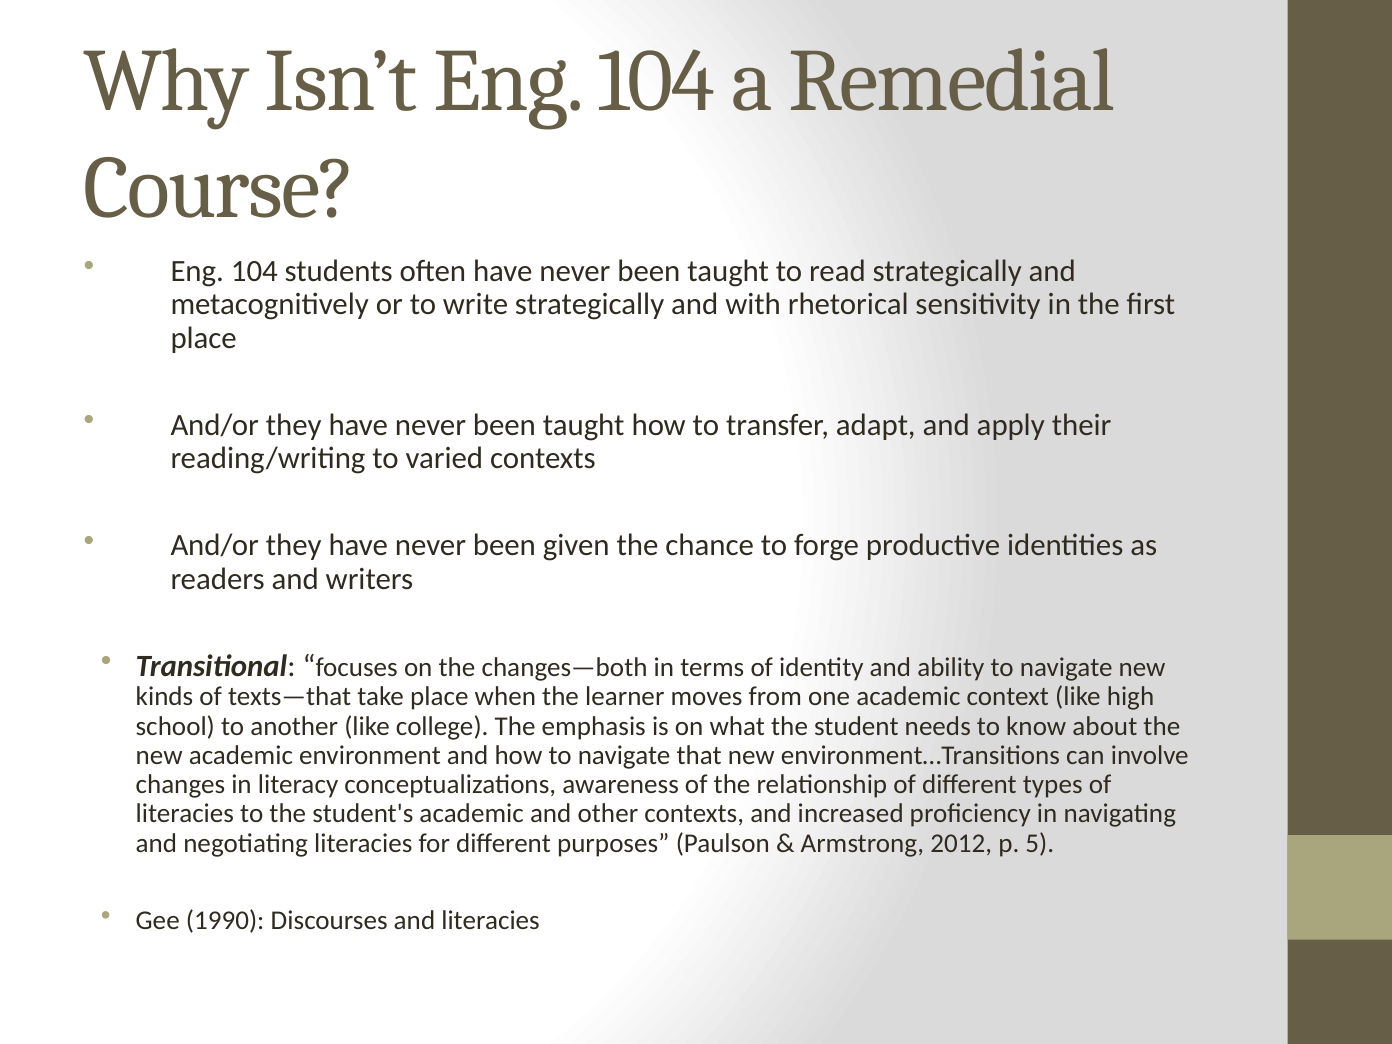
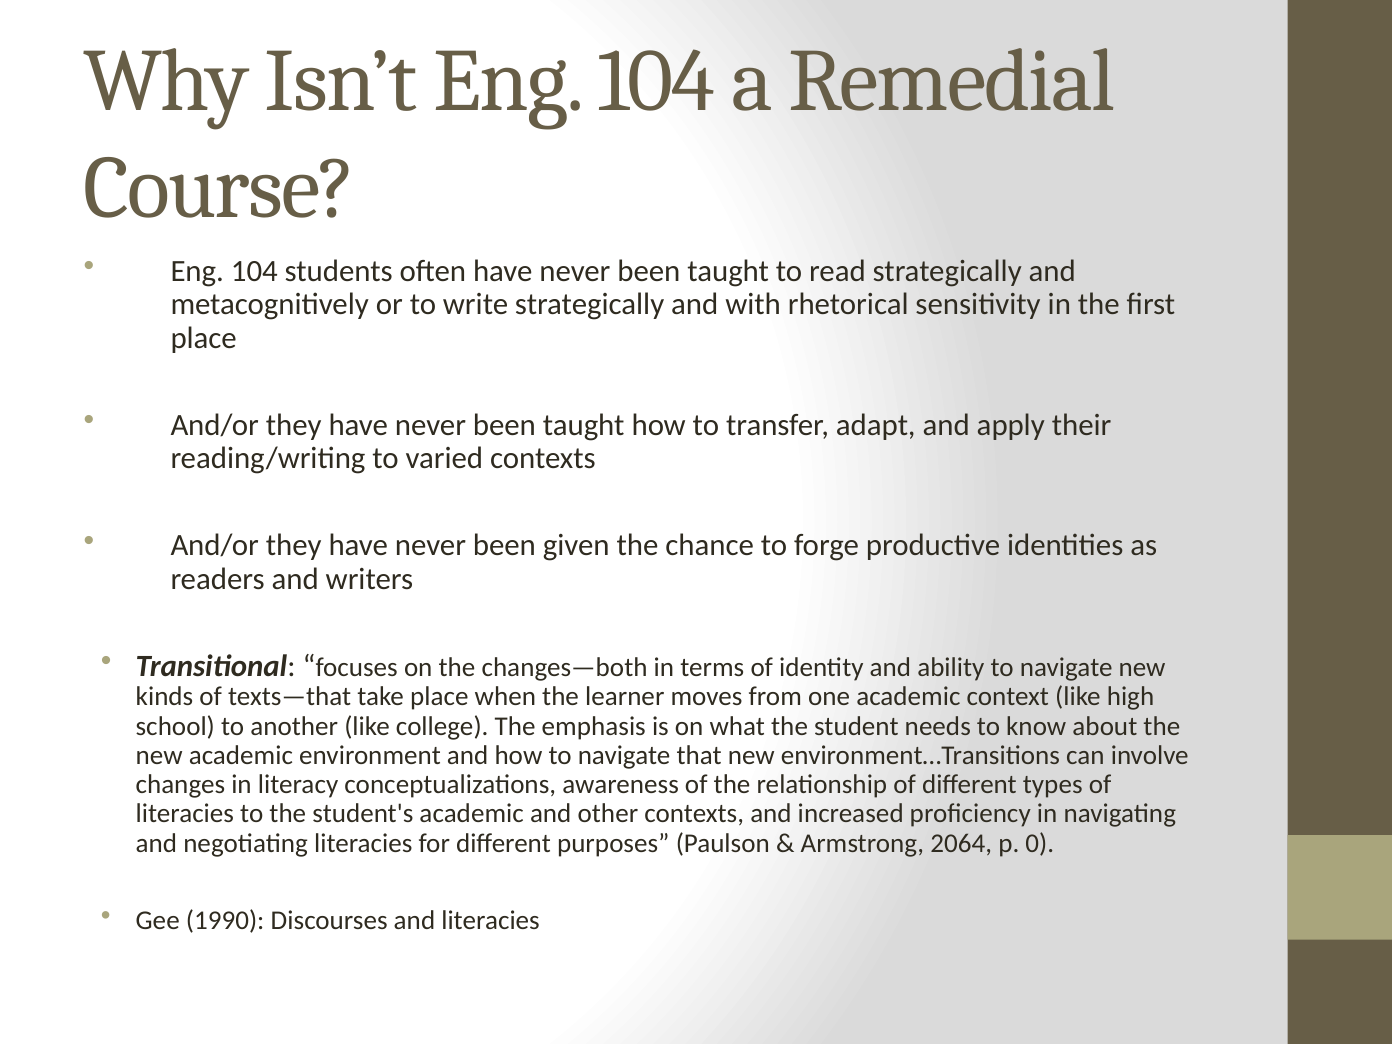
2012: 2012 -> 2064 (961, 843)
5: 5 -> 0 (1040, 843)
